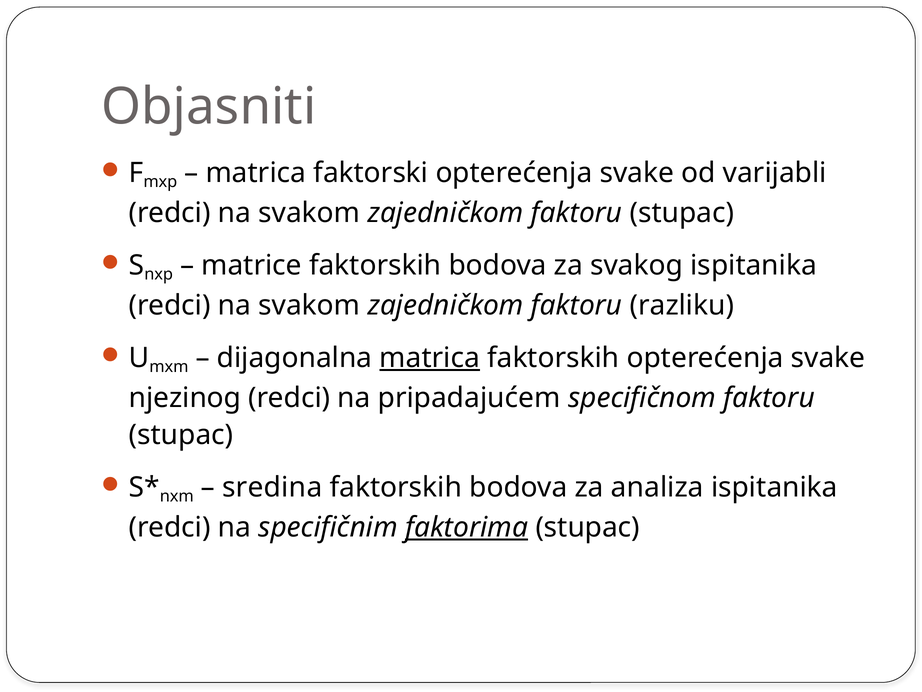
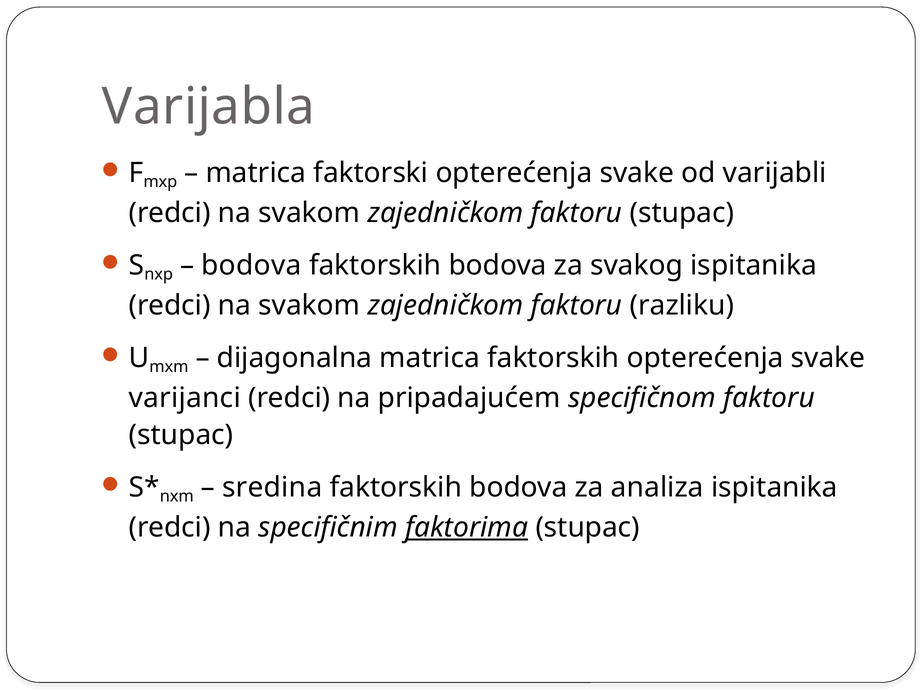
Objasniti: Objasniti -> Varijabla (209, 107)
matrice: matrice -> bodova (251, 265)
matrica underline: present -> none (430, 358)
njezinog: njezinog -> varijanci (185, 398)
